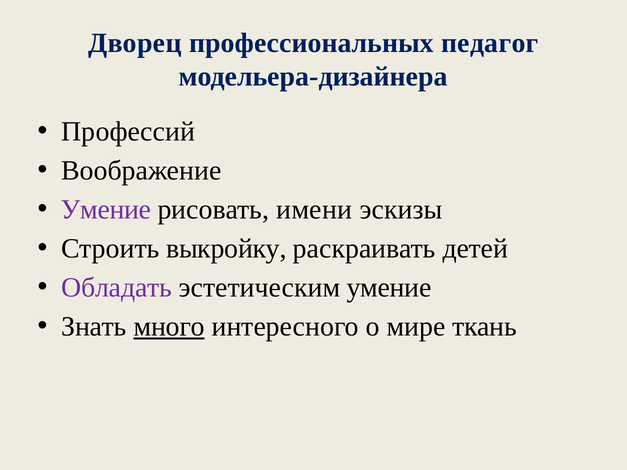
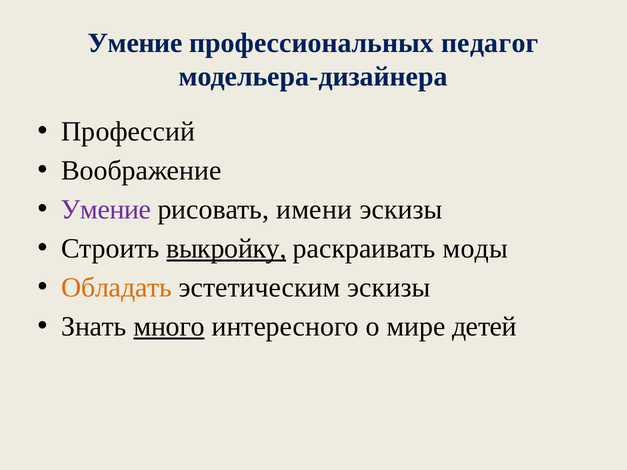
Дворец: Дворец -> Умение (135, 43)
выкройку underline: none -> present (226, 249)
детей: детей -> моды (475, 249)
Обладать colour: purple -> orange (117, 288)
эстетическим умение: умение -> эскизы (389, 288)
ткань: ткань -> детей (484, 327)
